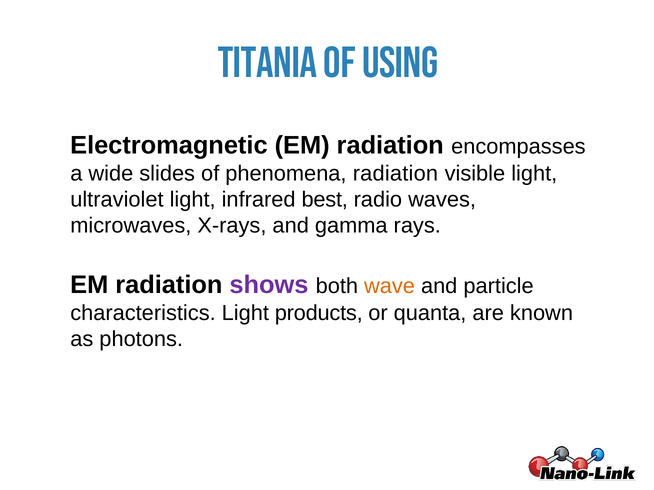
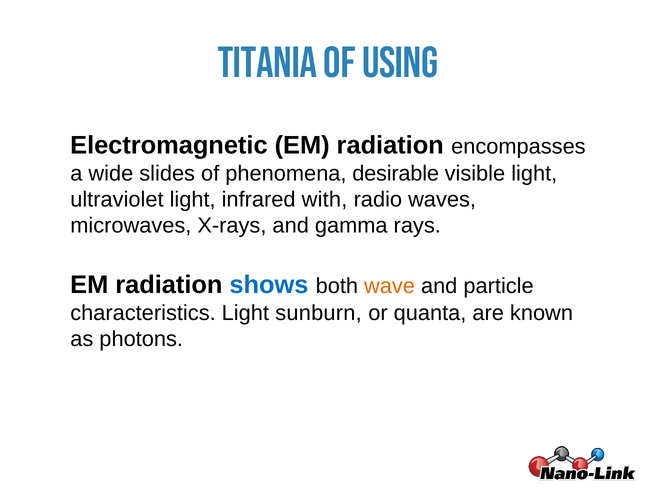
phenomena radiation: radiation -> desirable (396, 174)
best: best -> with (324, 200)
shows colour: purple -> blue (269, 285)
products: products -> sunburn (319, 313)
